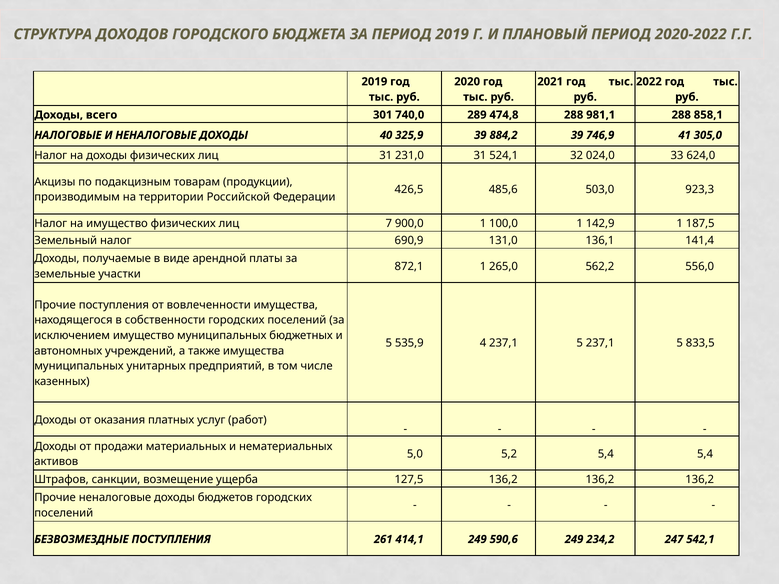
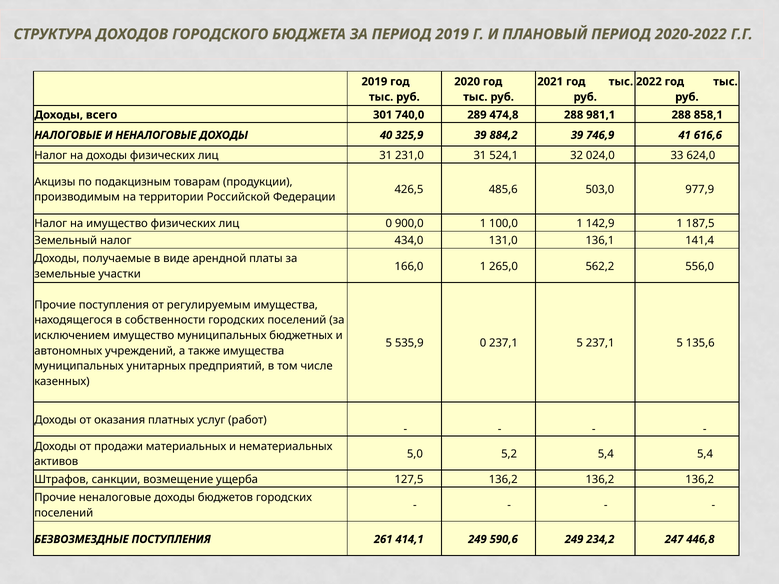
305,0: 305,0 -> 616,6 (708, 135)
923,3: 923,3 -> 977,9 (700, 190)
лиц 7: 7 -> 0 (389, 224)
690,9: 690,9 -> 434,0 (409, 241)
872,1: 872,1 -> 166,0 (409, 266)
вовлеченности: вовлеченности -> регулируемым (209, 305)
535,9 4: 4 -> 0 (483, 343)
833,5: 833,5 -> 135,6 (700, 343)
542,1: 542,1 -> 446,8 (700, 540)
